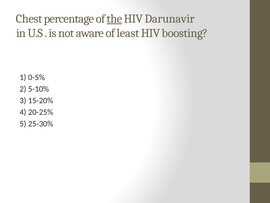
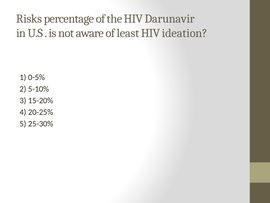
Chest: Chest -> Risks (29, 19)
the underline: present -> none (114, 19)
boosting: boosting -> ideation (185, 33)
